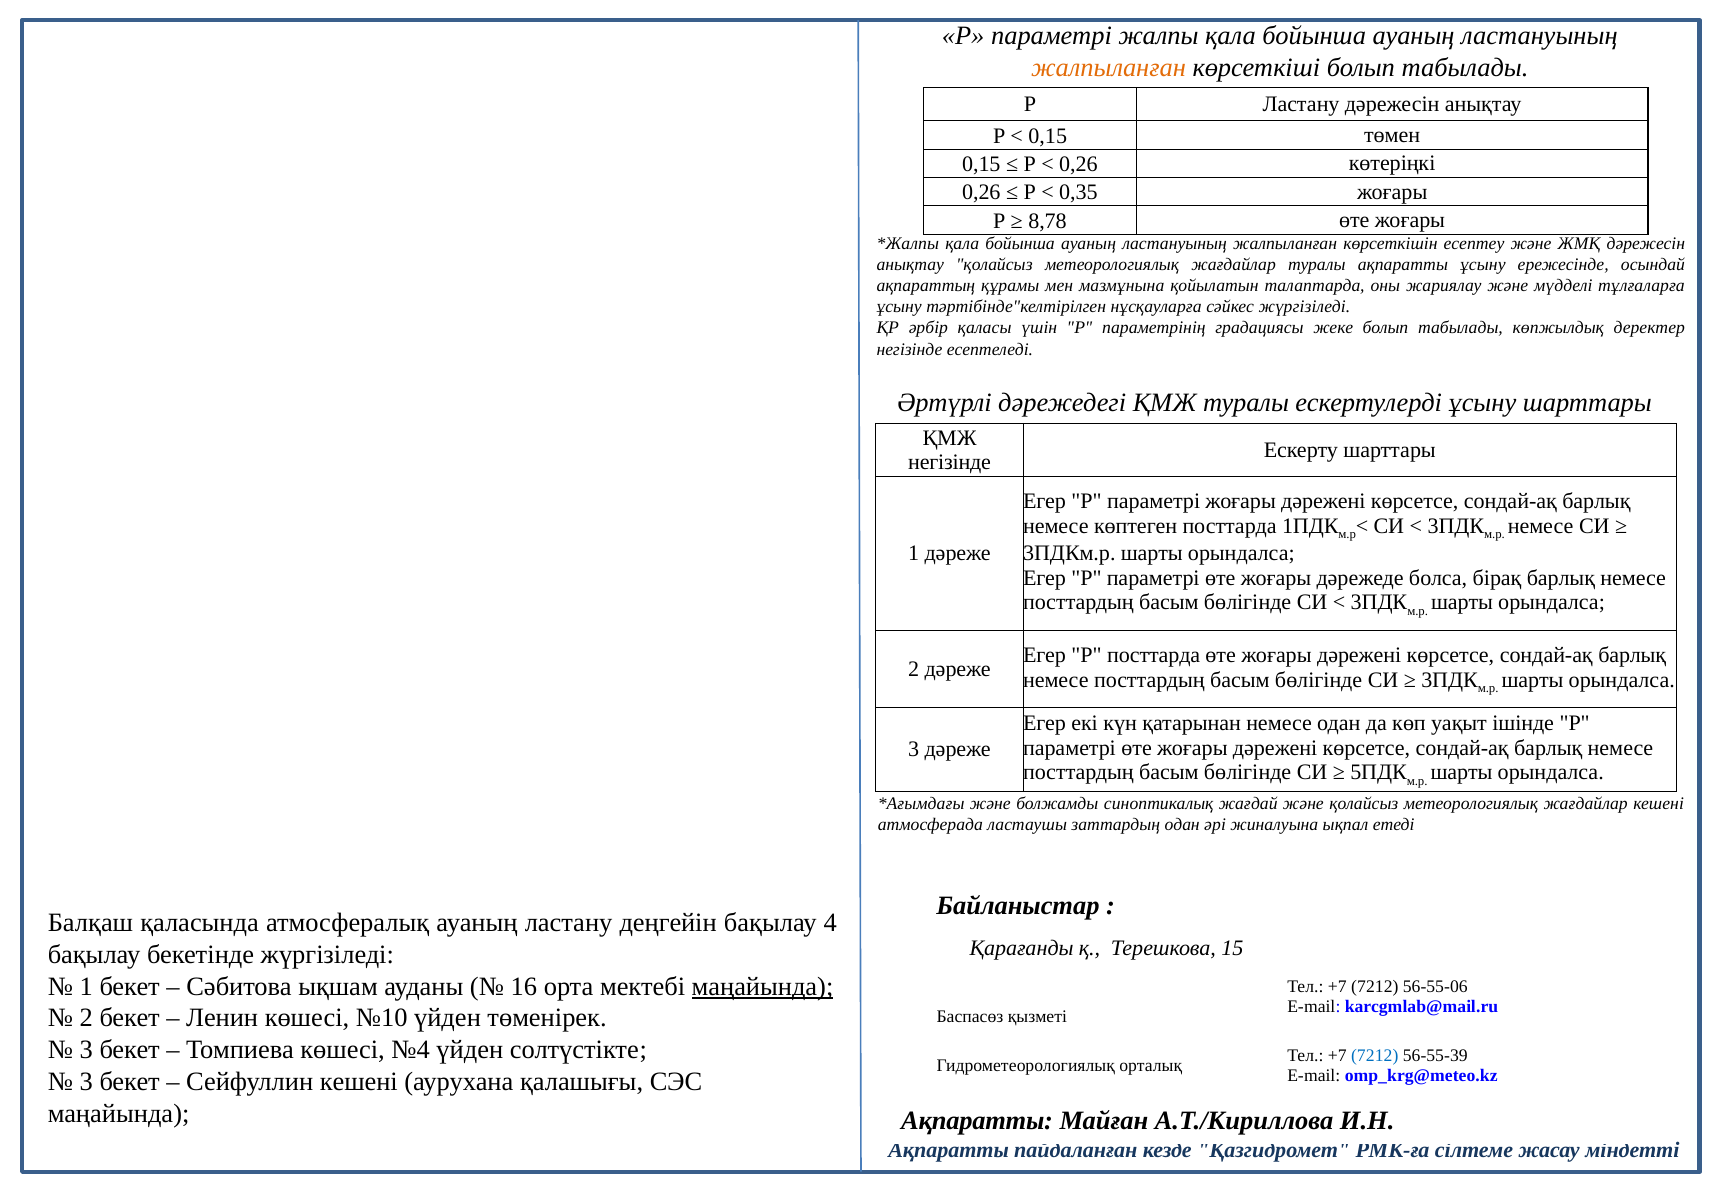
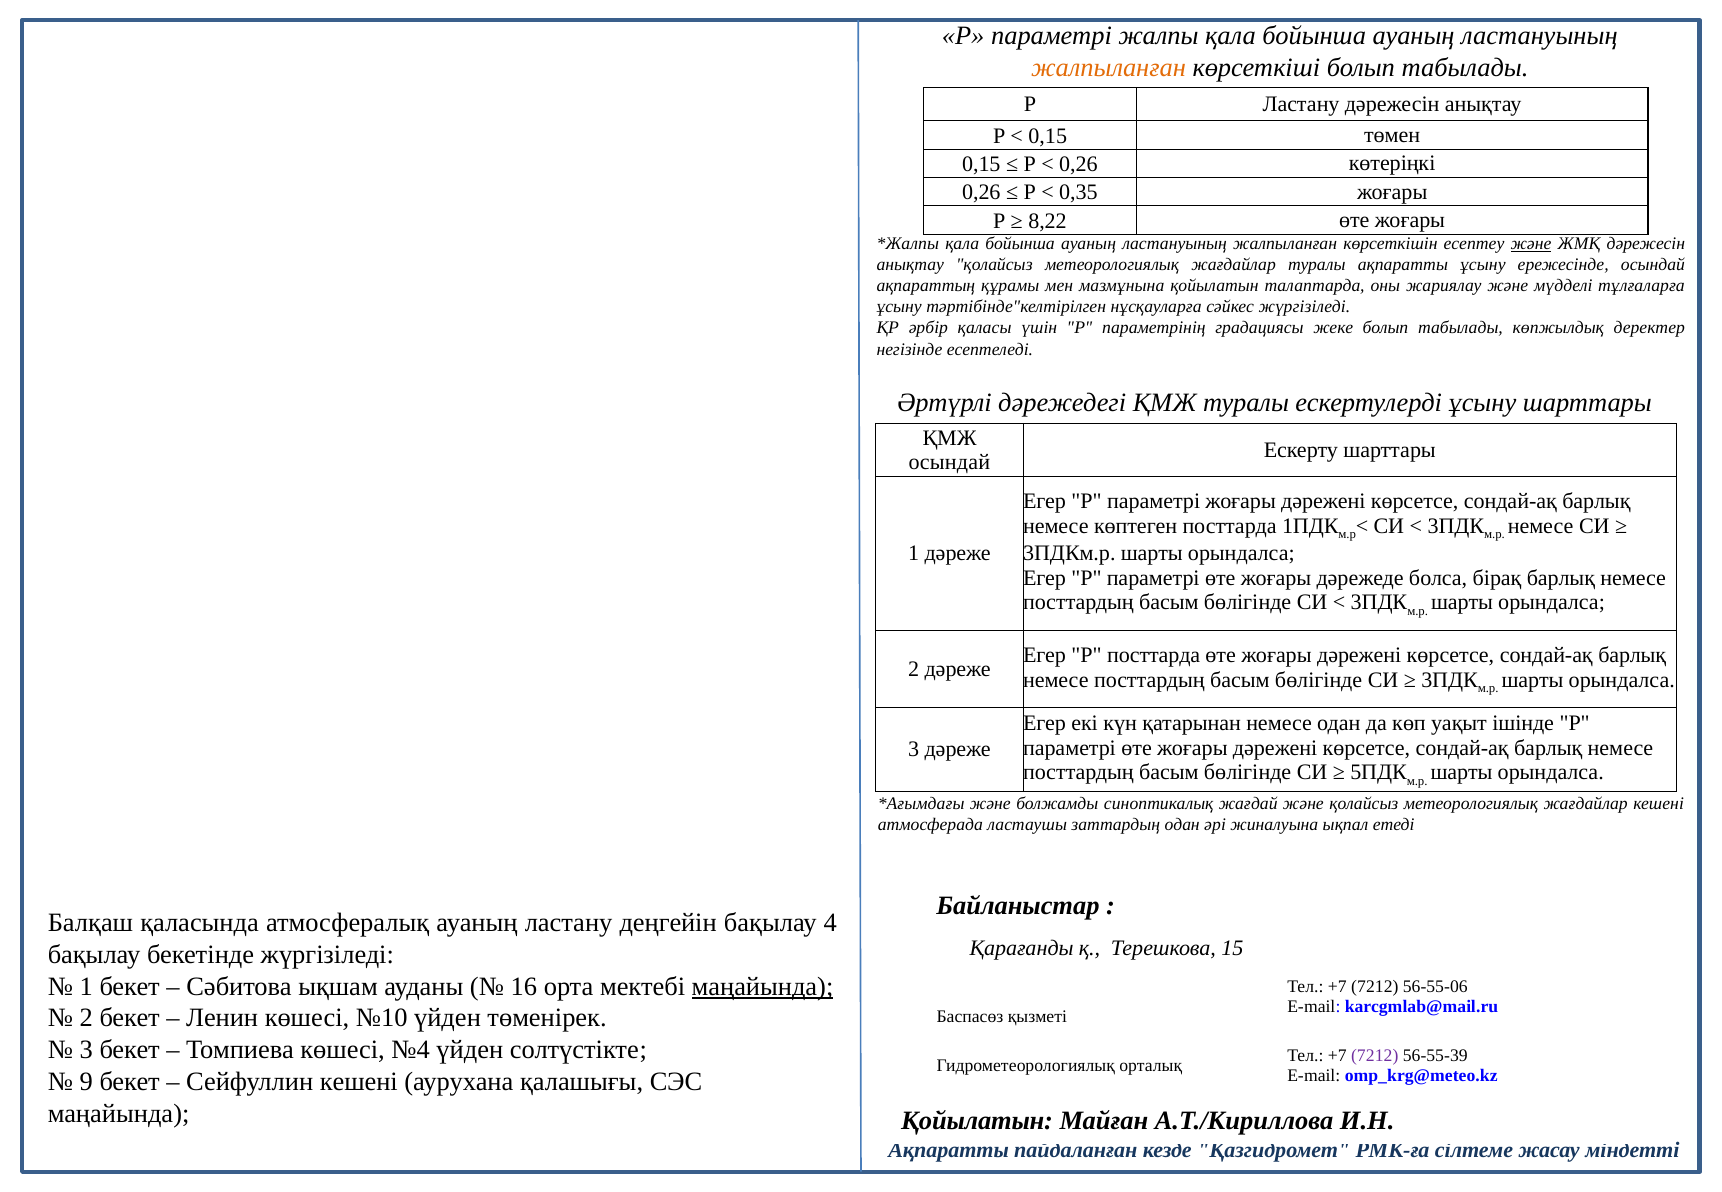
8,78: 8,78 -> 8,22 (1048, 221)
және underline: none -> present (1531, 243)
негізінде: негізінде -> осындай (949, 462)
7212 colour: blue -> purple (1375, 1056)
3: 3 -> 9 (86, 1082)
Ақпаратты: Ақпаратты -> Қойылатын (977, 1121)
